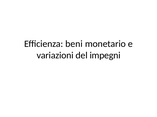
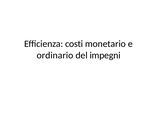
beni: beni -> costi (74, 44)
variazioni: variazioni -> ordinario (55, 56)
